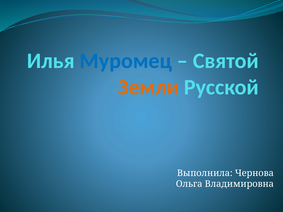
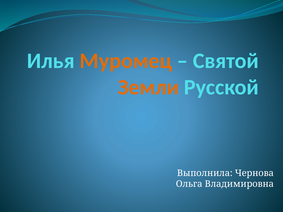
Муромец colour: blue -> orange (126, 61)
